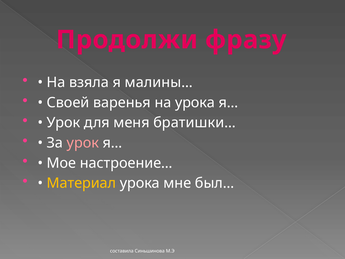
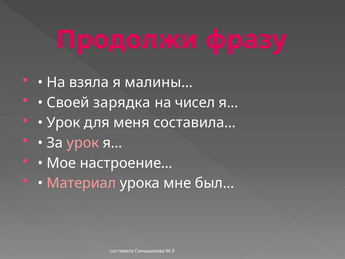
варенья: варенья -> зарядка (122, 102)
на урока: урока -> чисел (195, 102)
братишки…: братишки… -> составила… (195, 123)
Материал colour: yellow -> pink (81, 183)
